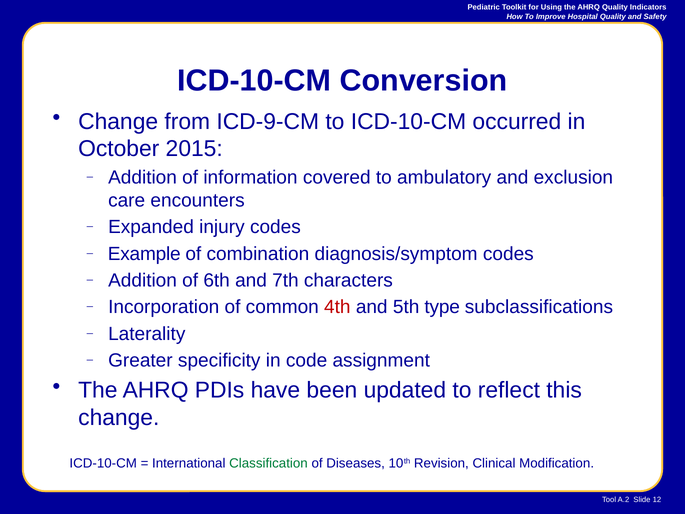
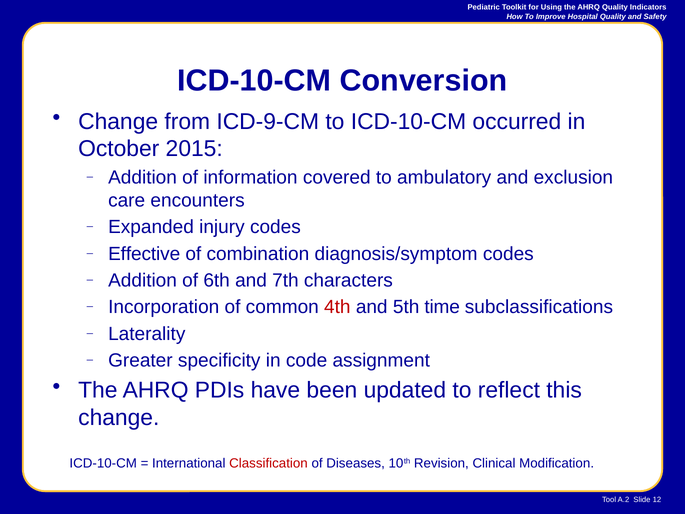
Example: Example -> Effective (144, 254)
type: type -> time (442, 307)
Classification colour: green -> red (269, 463)
